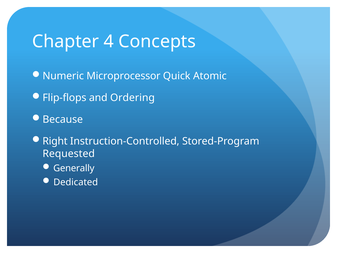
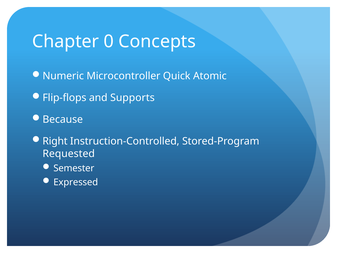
4: 4 -> 0 (109, 41)
Microprocessor: Microprocessor -> Microcontroller (123, 76)
Ordering: Ordering -> Supports (132, 98)
Generally: Generally -> Semester (74, 168)
Dedicated: Dedicated -> Expressed (76, 182)
